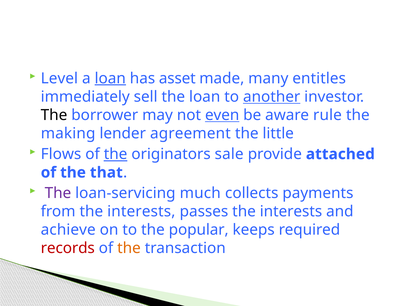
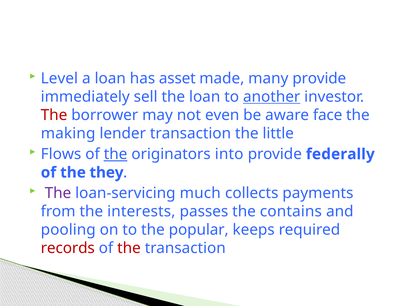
loan underline: present -> none (110, 78)
many entitles: entitles -> provide (319, 78)
The colour: black -> red (54, 115)
even underline: present -> none (222, 115)
rule: rule -> face (328, 115)
lender agreement: agreement -> transaction (191, 133)
sale: sale -> into (229, 154)
attached: attached -> federally (340, 154)
that: that -> they (107, 173)
passes the interests: interests -> contains (291, 212)
achieve: achieve -> pooling (68, 230)
the colour: orange -> red (129, 248)
